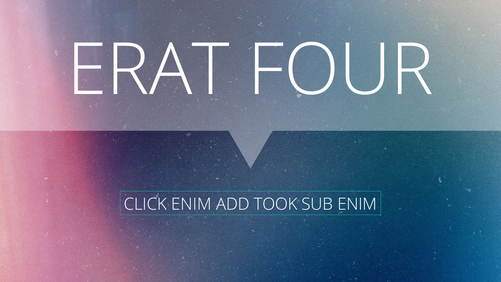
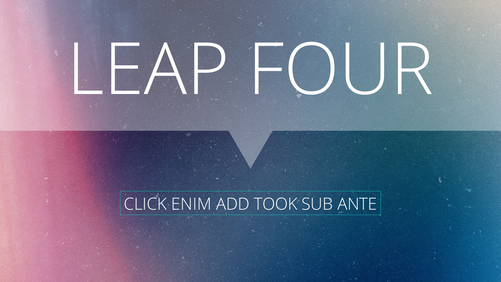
ERAT: ERAT -> LEAP (148, 70)
SUB ENIM: ENIM -> ANTE (357, 204)
